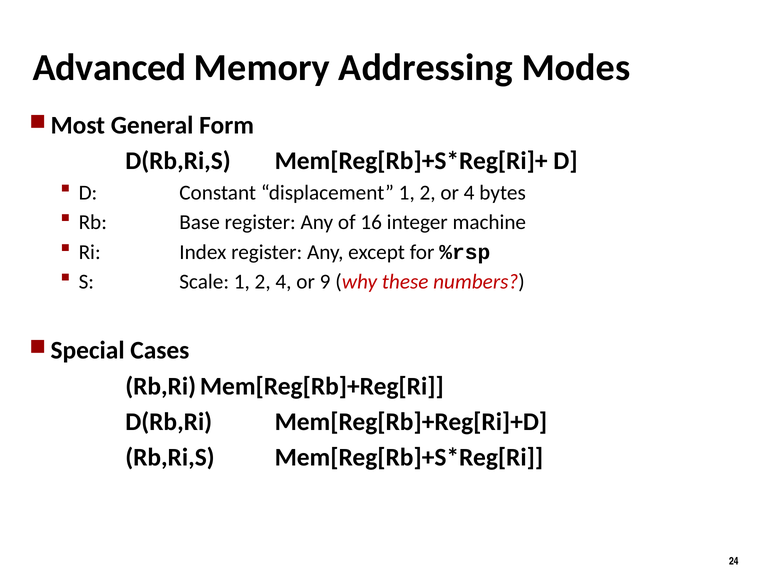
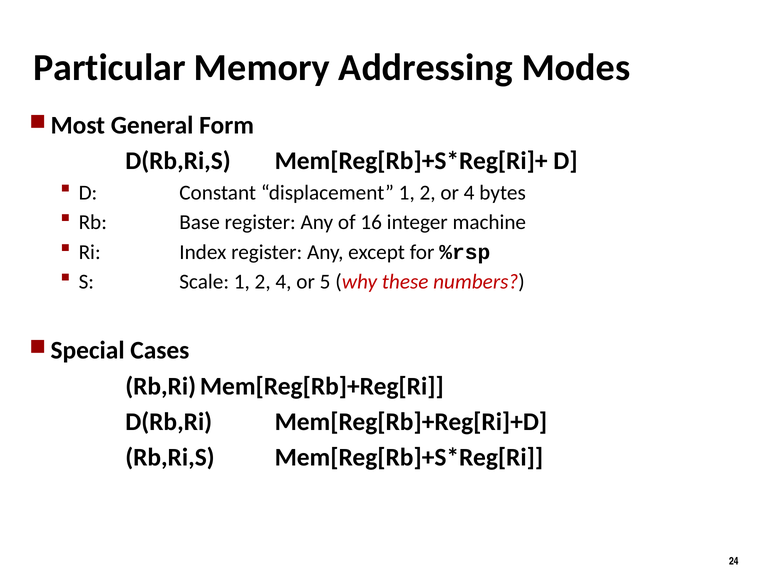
Advanced: Advanced -> Particular (109, 68)
9: 9 -> 5 (325, 282)
